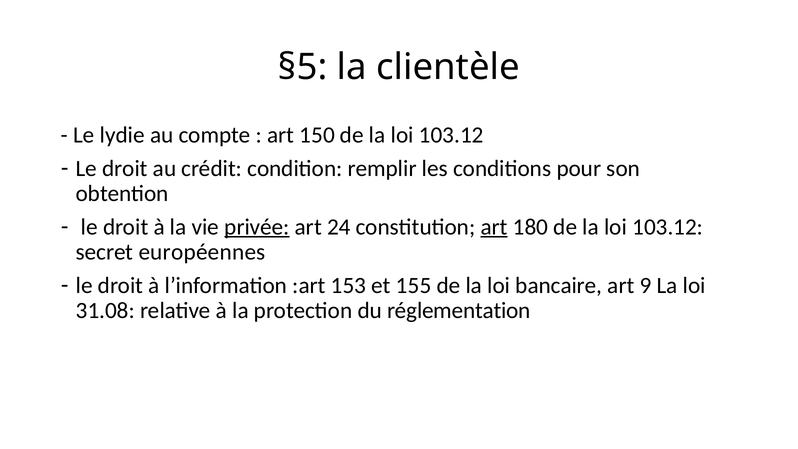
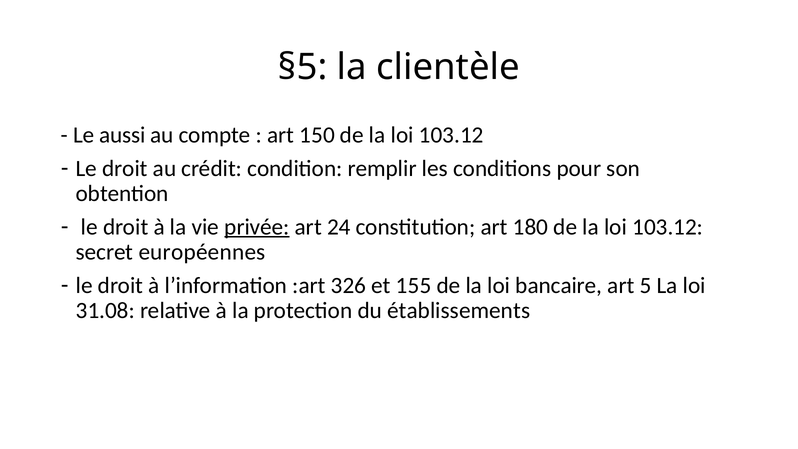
lydie: lydie -> aussi (122, 135)
art underline: present -> none (494, 227)
153: 153 -> 326 (349, 285)
9: 9 -> 5 (646, 285)
réglementation: réglementation -> établissements (459, 310)
